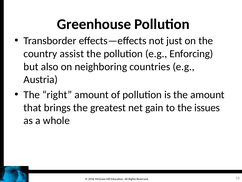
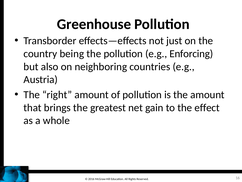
assist: assist -> being (72, 54)
issues: issues -> effect (207, 107)
